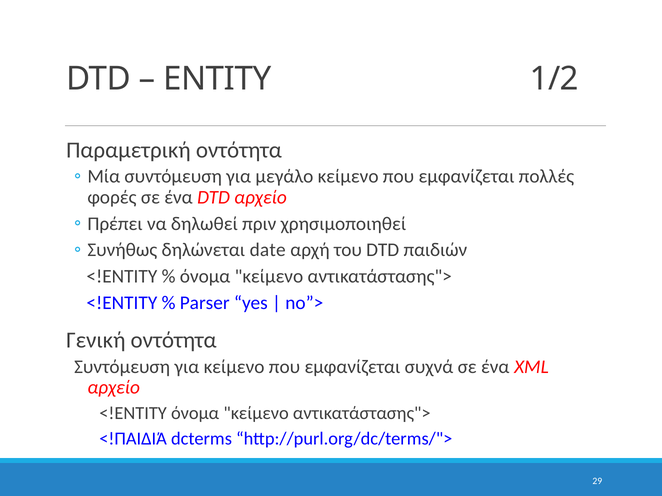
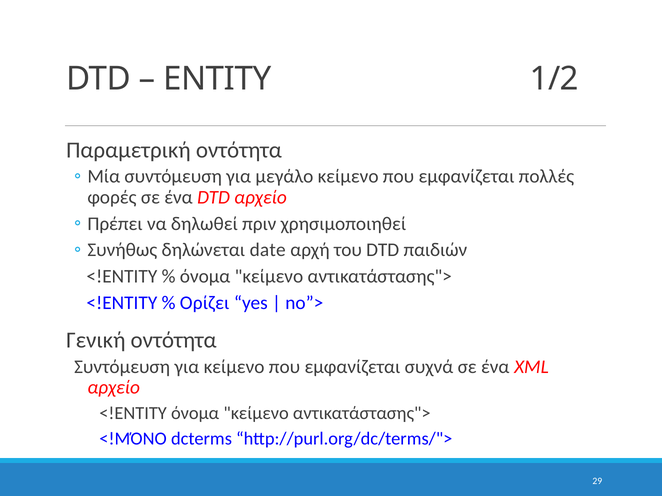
Parser: Parser -> Ορίζει (205, 303)
<!ΠΑΙΔΙΆ: <!ΠΑΙΔΙΆ -> <!ΜΌΝΟ (133, 439)
